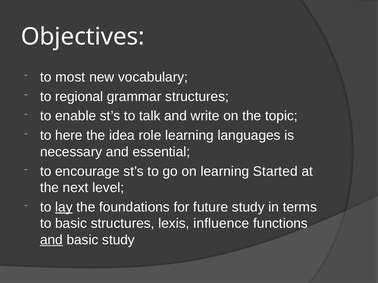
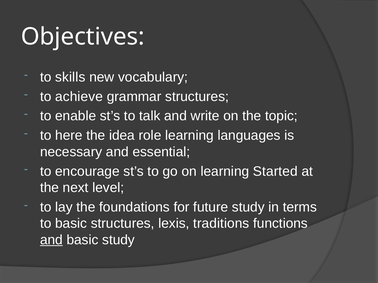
most: most -> skills (70, 77)
regional: regional -> achieve (79, 97)
lay underline: present -> none (64, 208)
influence: influence -> traditions (221, 224)
